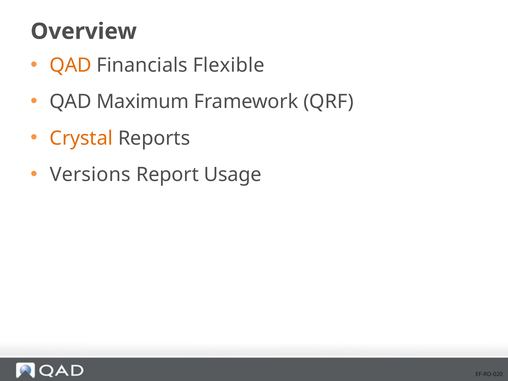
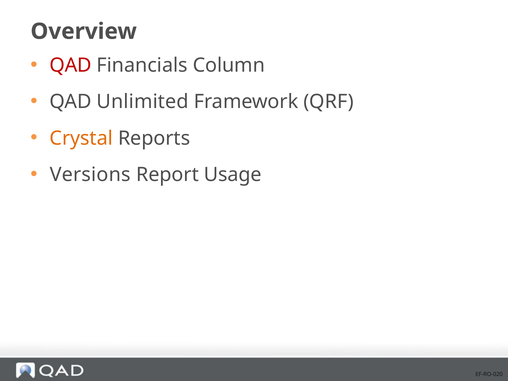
QAD colour: orange -> red (71, 65)
Flexible: Flexible -> Column (229, 65)
Maximum: Maximum -> Unlimited (143, 102)
